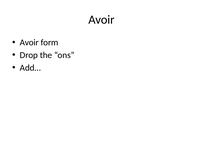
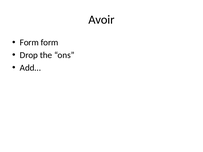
Avoir: Avoir -> Form (29, 43)
